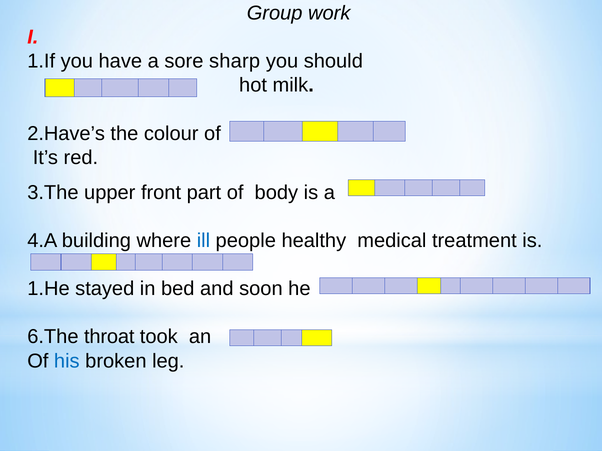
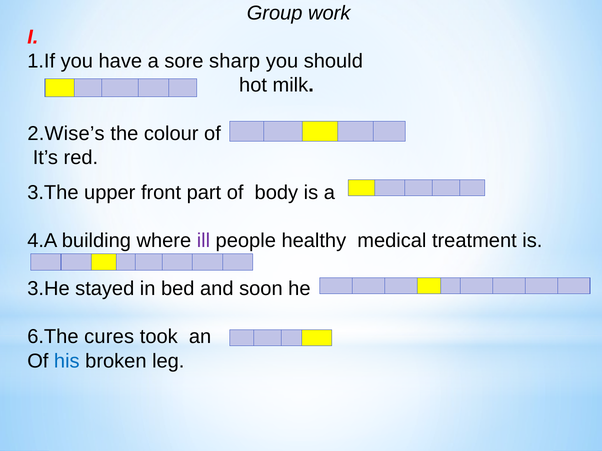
2.Have’s: 2.Have’s -> 2.Wise’s (66, 134)
ill colour: blue -> purple (203, 241)
1.He: 1.He -> 3.He (48, 289)
throat: throat -> cures (109, 337)
